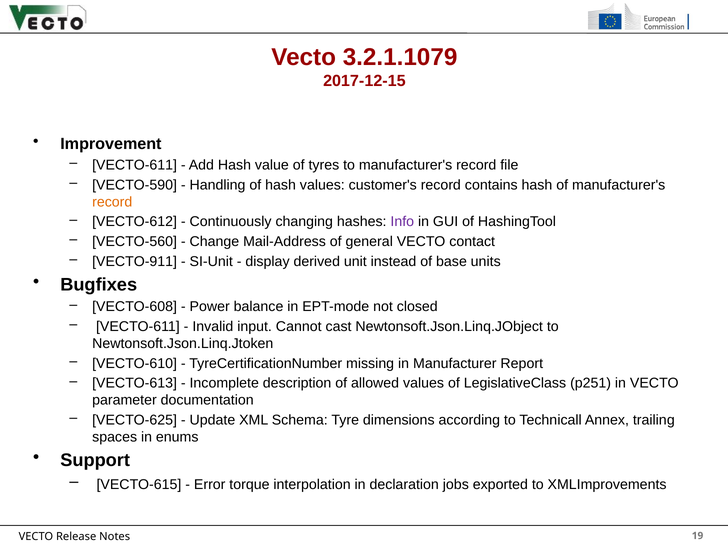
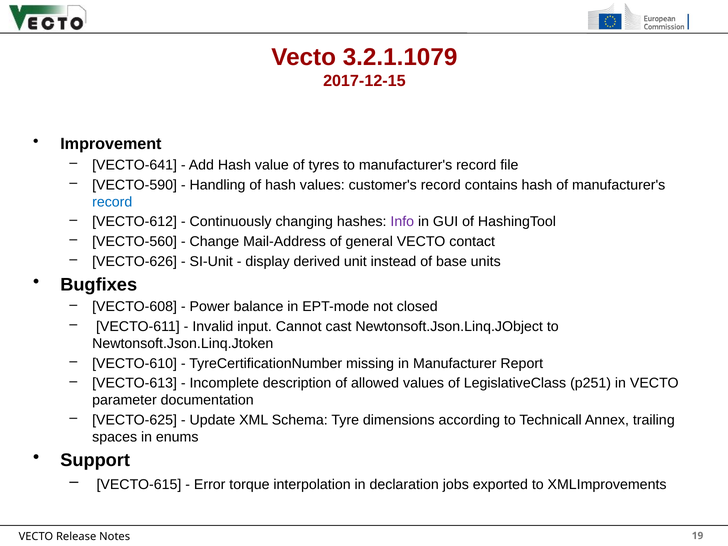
VECTO-611: VECTO-611 -> VECTO-641 (135, 165)
record colour: orange -> blue (112, 202)
VECTO-911: VECTO-911 -> VECTO-626 (135, 261)
